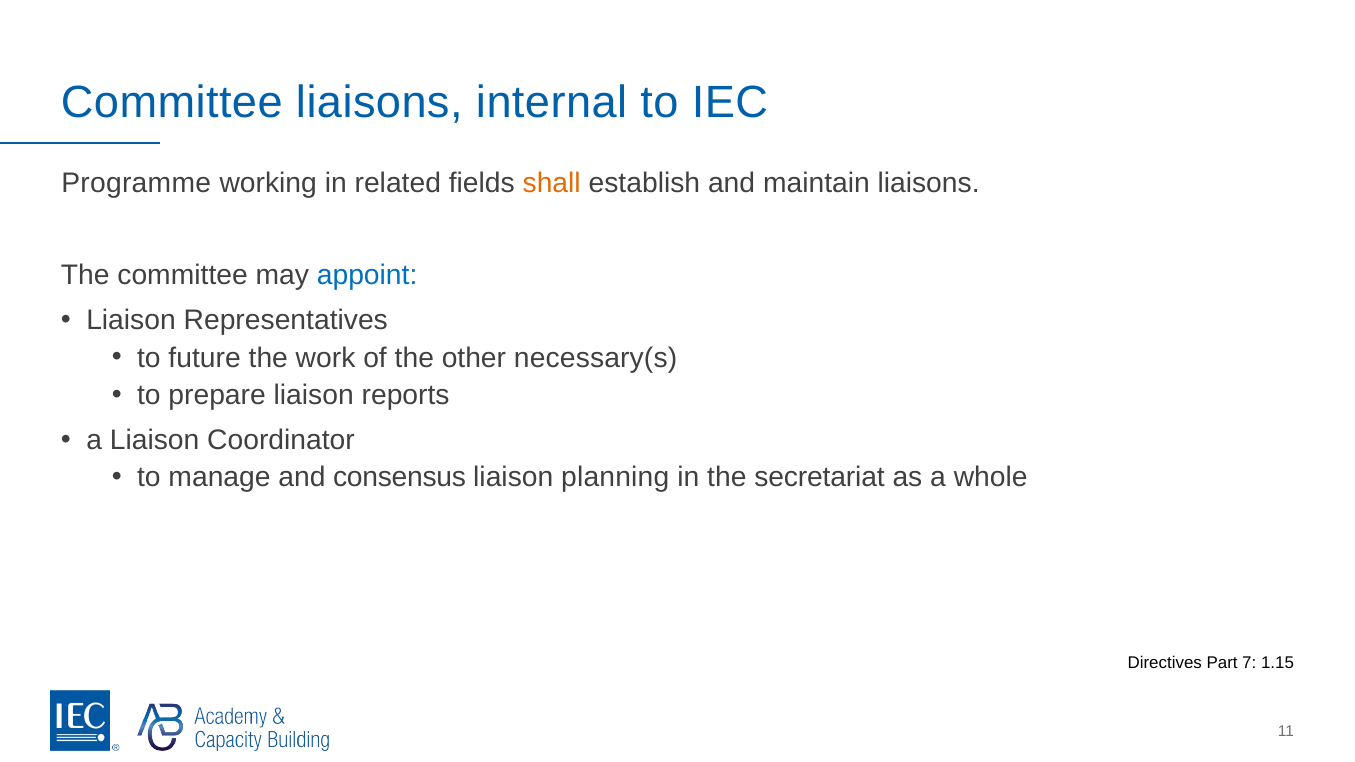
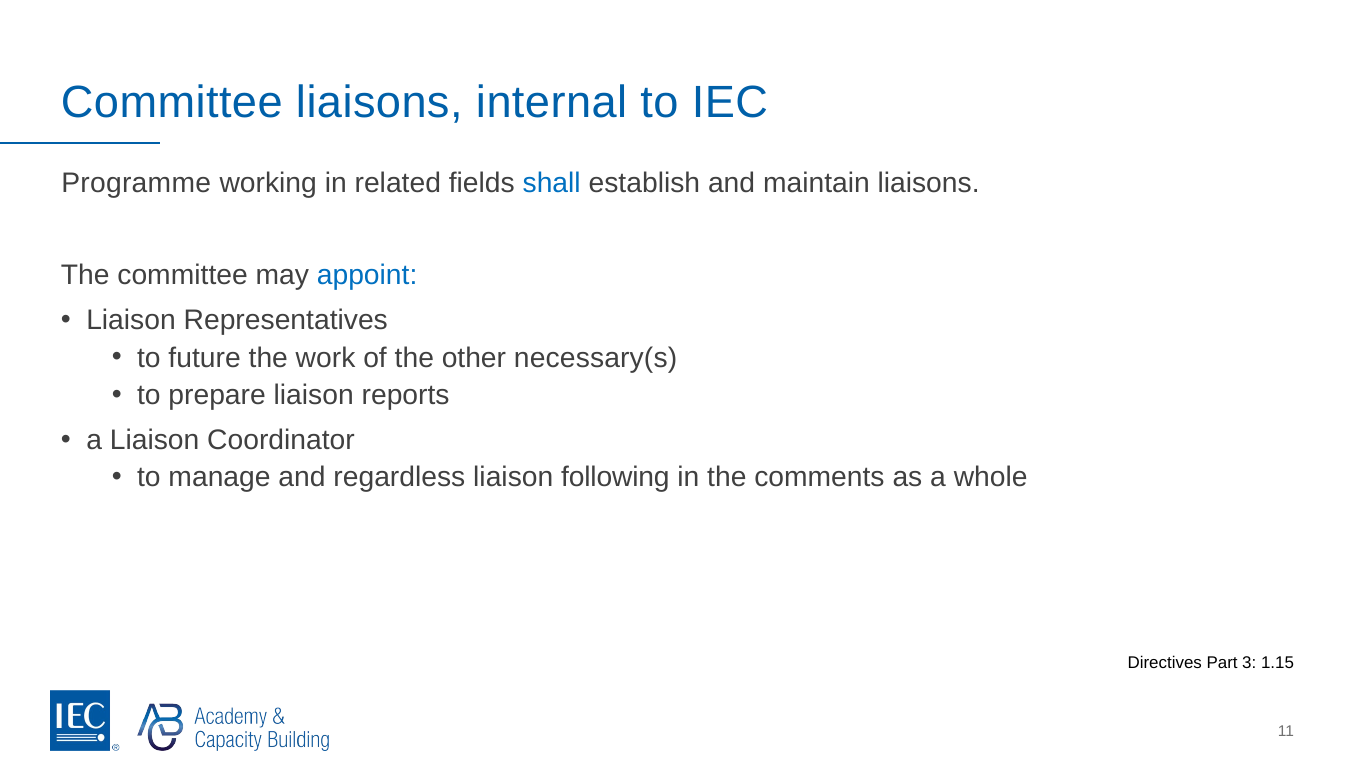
shall colour: orange -> blue (552, 183)
consensus: consensus -> regardless (399, 478)
planning: planning -> following (615, 478)
secretariat: secretariat -> comments (819, 478)
7: 7 -> 3 (1249, 663)
